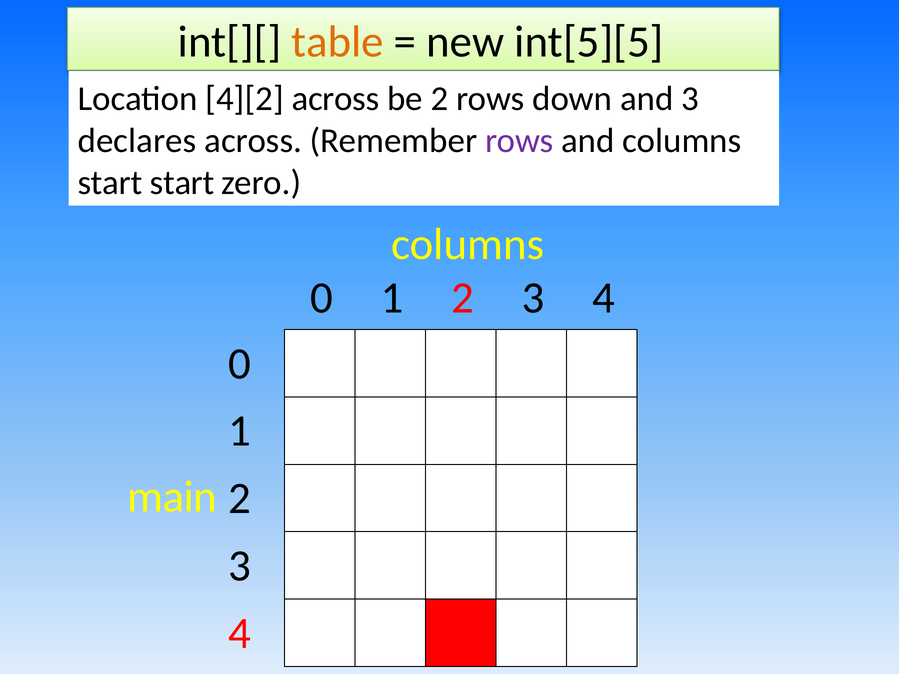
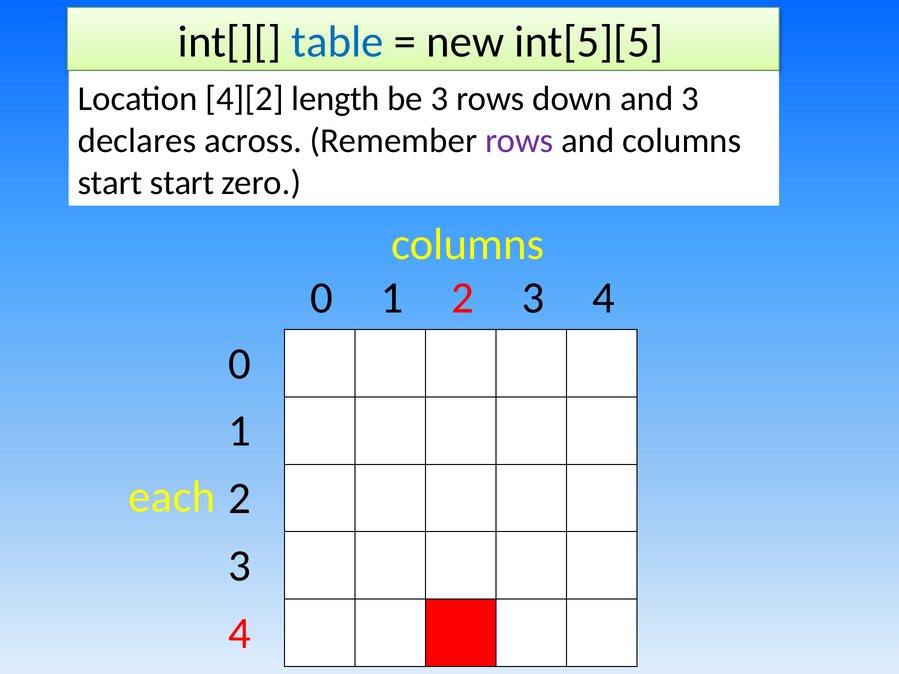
table colour: orange -> blue (338, 42)
4][2 across: across -> length (336, 99)
be 2: 2 -> 3 (440, 99)
main: main -> each (172, 497)
